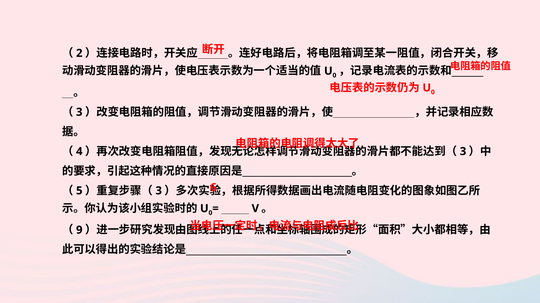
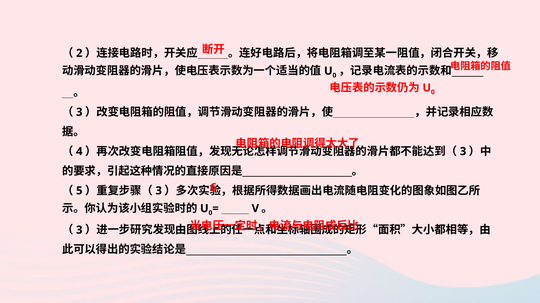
9: 9 -> 3 (79, 231)
